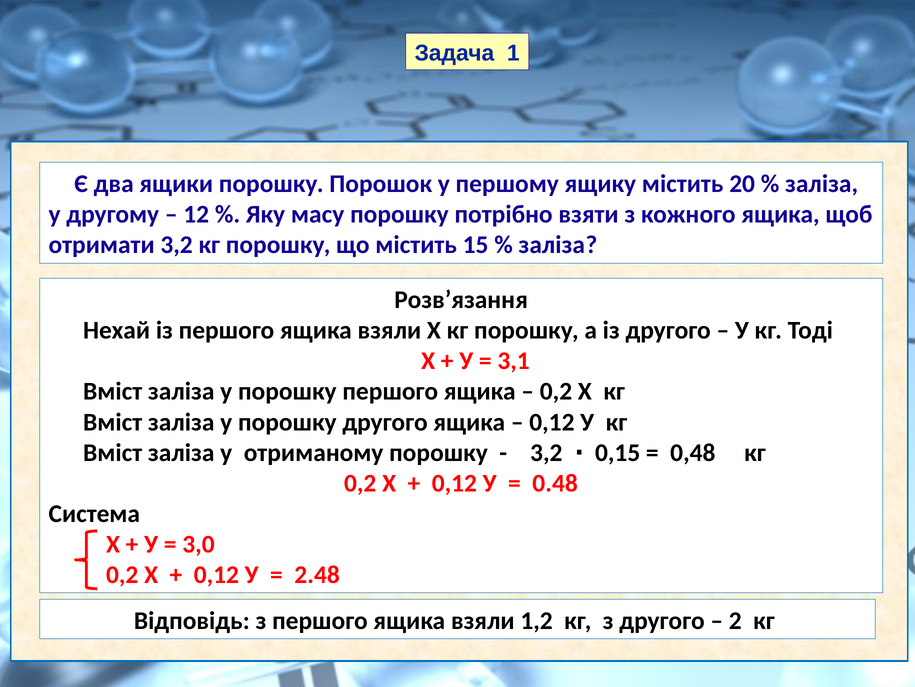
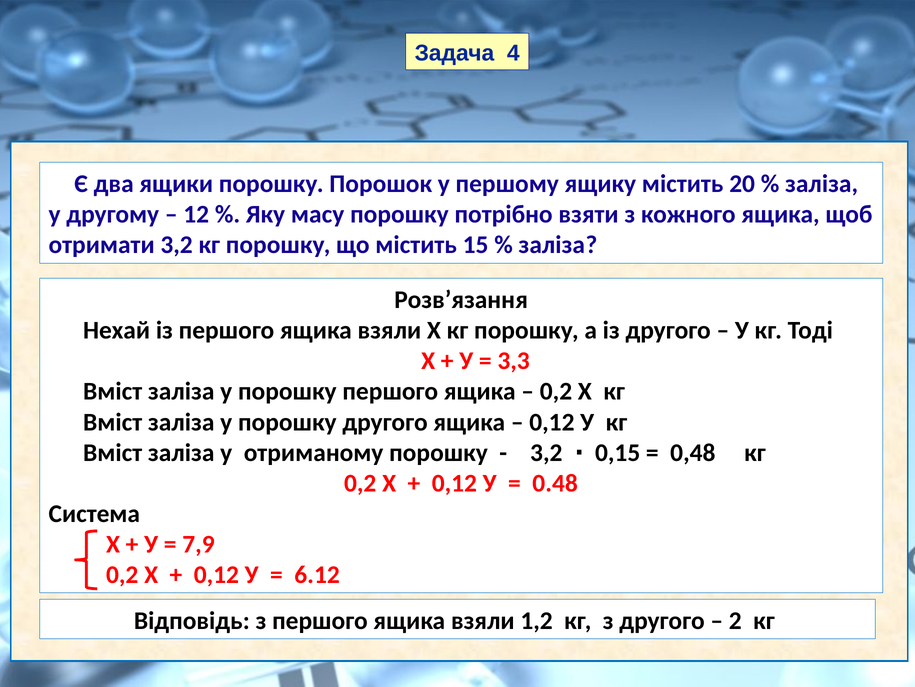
1: 1 -> 4 (513, 53)
3,1: 3,1 -> 3,3 (514, 361)
3,0: 3,0 -> 7,9 (198, 544)
2.48: 2.48 -> 6.12 (317, 574)
